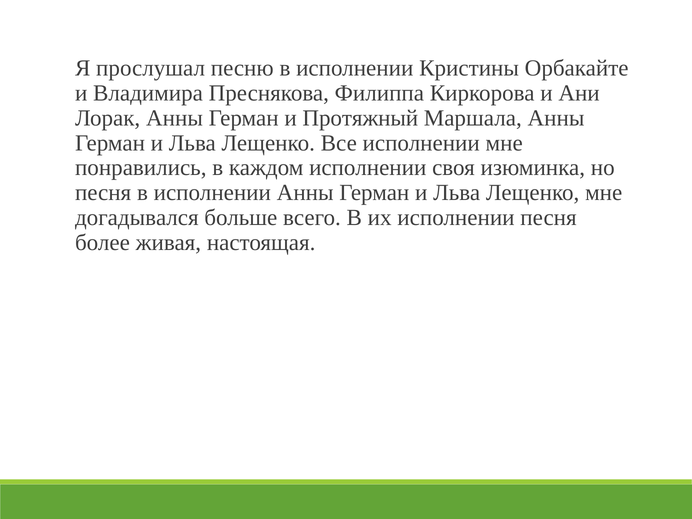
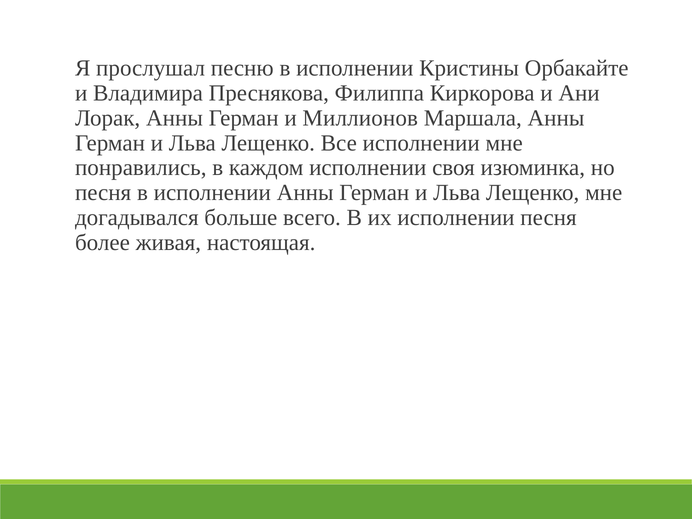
Протяжный: Протяжный -> Миллионов (360, 118)
